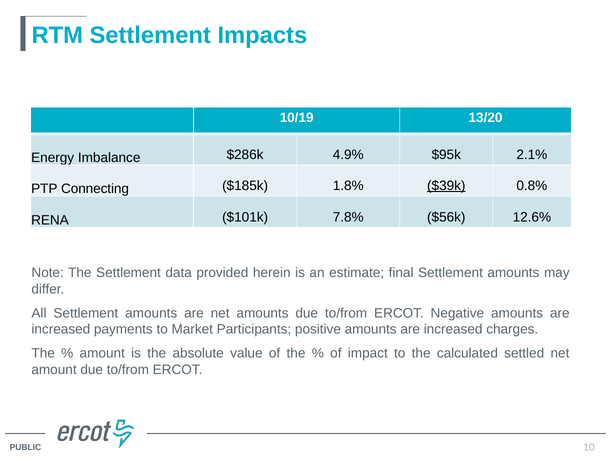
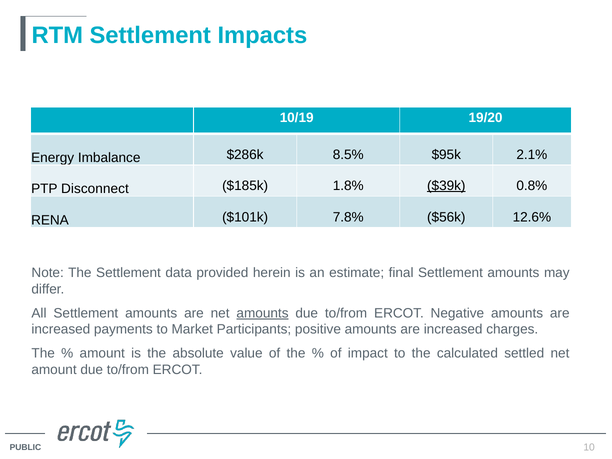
13/20: 13/20 -> 19/20 (486, 118)
4.9%: 4.9% -> 8.5% (348, 155)
Connecting: Connecting -> Disconnect (95, 189)
amounts underline: none -> present (263, 313)
